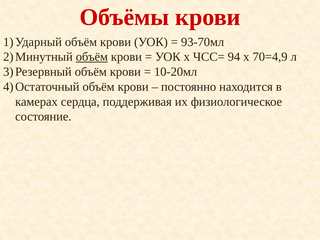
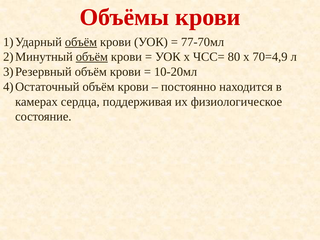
объём underline: none -> present (81, 42)
93-70мл: 93-70мл -> 77-70мл (203, 42)
94: 94 -> 80 (234, 57)
